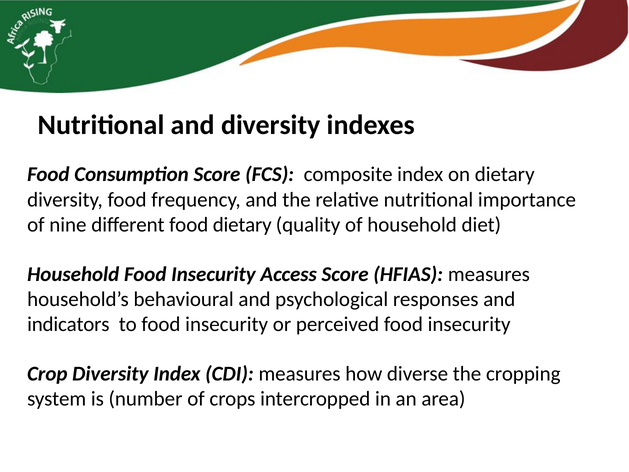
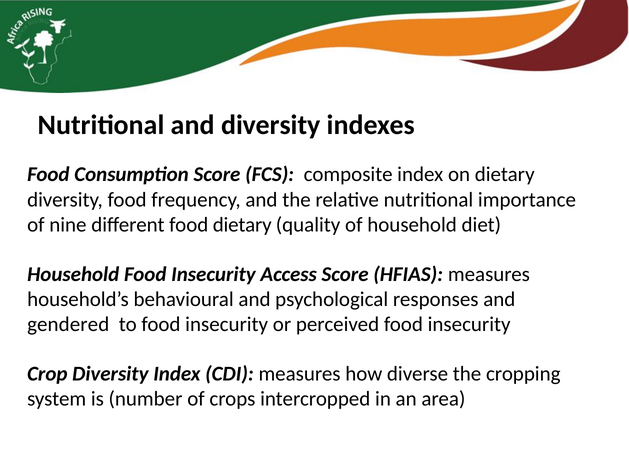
indicators: indicators -> gendered (68, 324)
